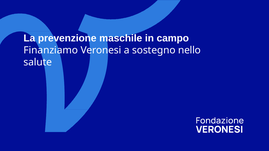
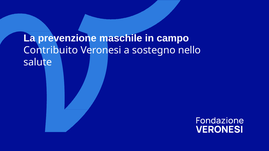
Finanziamo: Finanziamo -> Contribuito (51, 50)
